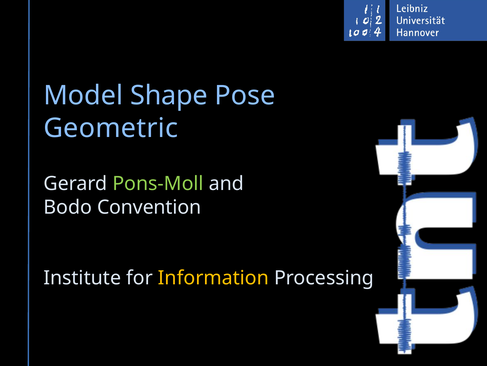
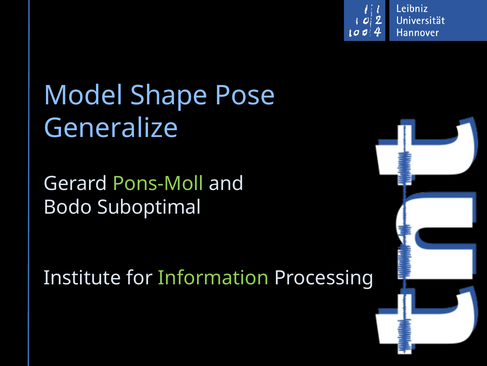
Geometric: Geometric -> Generalize (111, 128)
Convention: Convention -> Suboptimal (149, 207)
Information colour: yellow -> light green (213, 277)
